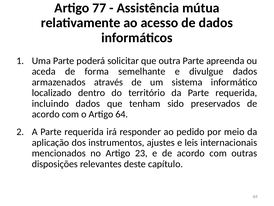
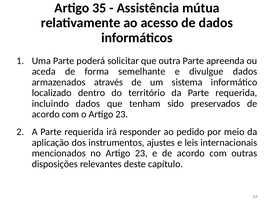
77: 77 -> 35 (99, 8)
o Artigo 64: 64 -> 23 (122, 114)
